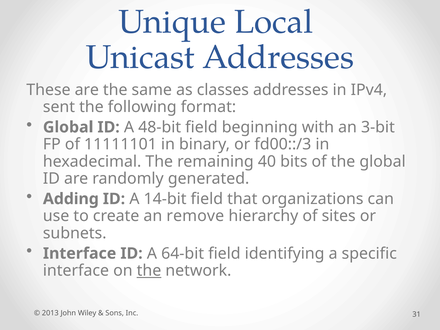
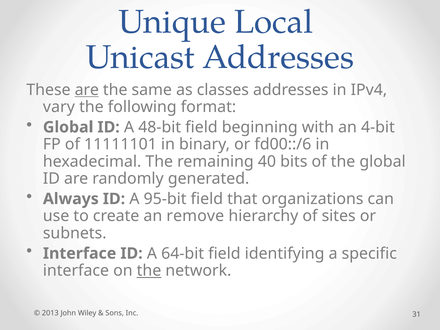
are underline: none -> present (87, 90)
sent: sent -> vary (59, 107)
3-bit: 3-bit -> 4-bit (378, 127)
fd00::/3: fd00::/3 -> fd00::/6 (283, 144)
Adding: Adding -> Always (71, 199)
14-bit: 14-bit -> 95-bit (165, 199)
